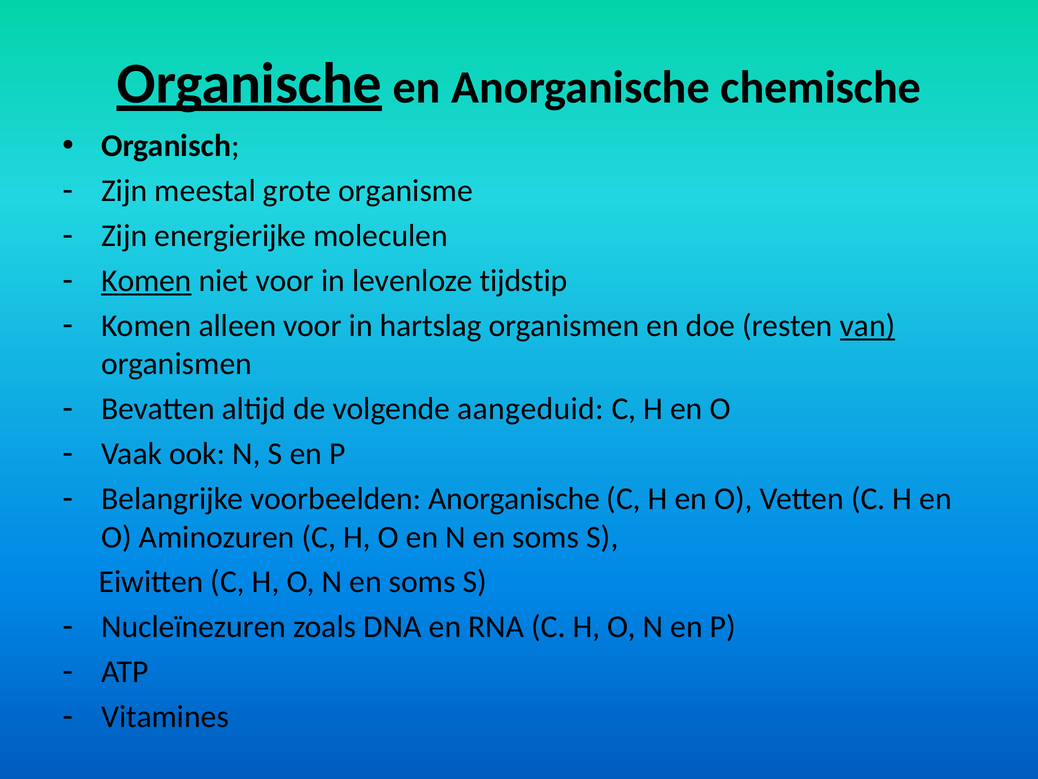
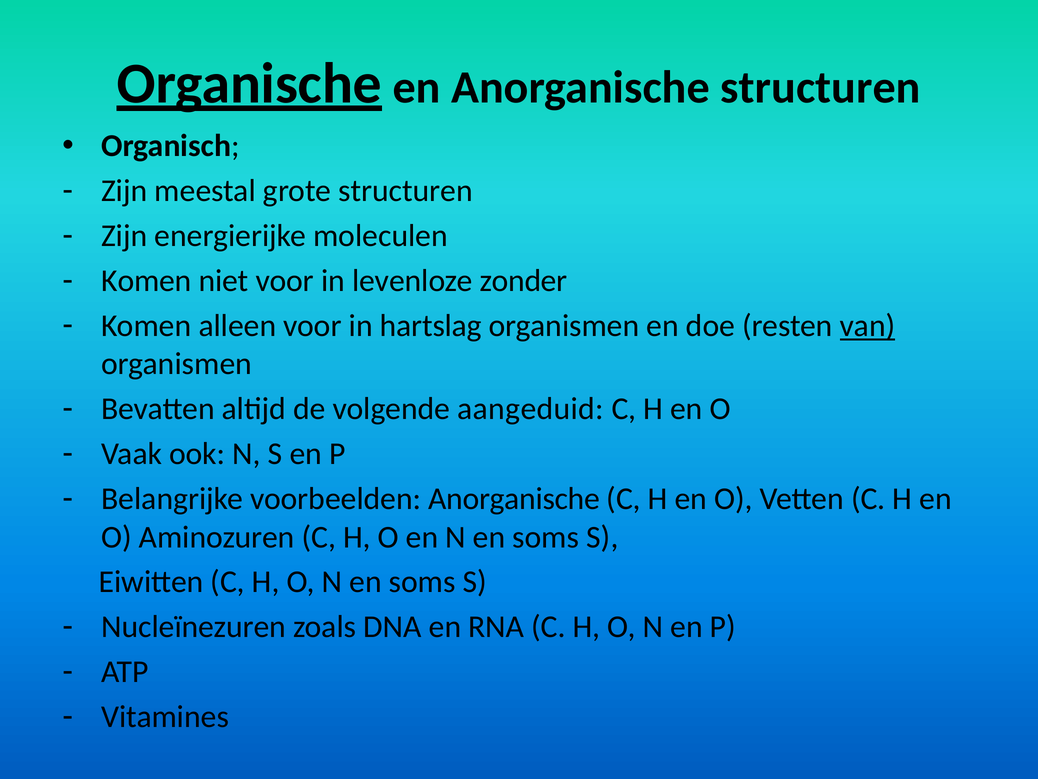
Anorganische chemische: chemische -> structuren (820, 87)
grote organisme: organisme -> structuren (406, 191)
Komen underline: present -> none (146, 281)
tijdstip: tijdstip -> zonder (524, 281)
